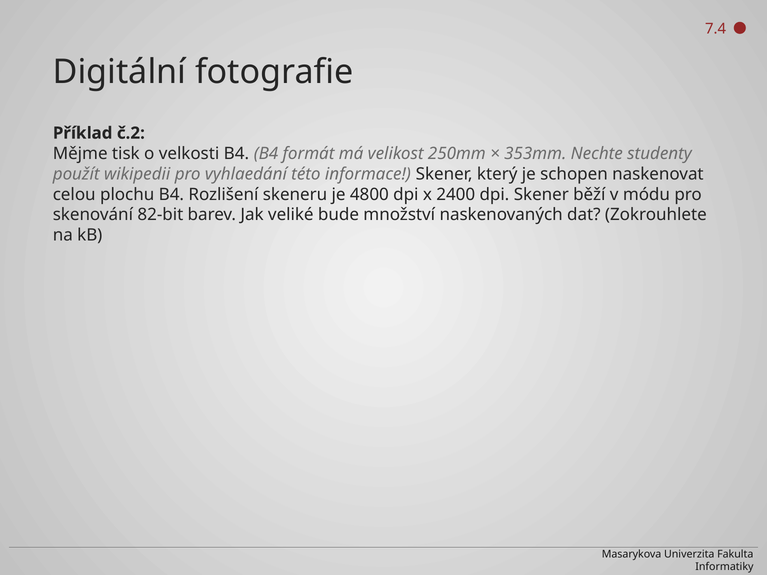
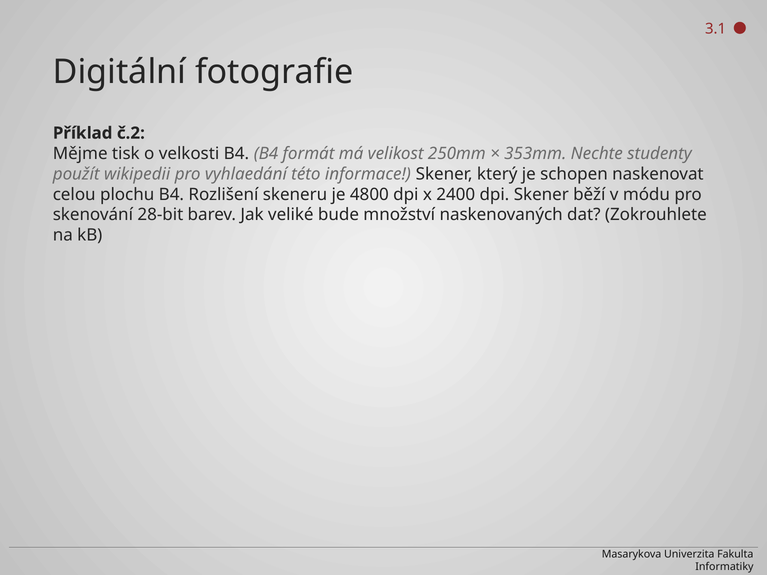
7.4: 7.4 -> 3.1 (716, 29)
82-bit: 82-bit -> 28-bit (160, 215)
